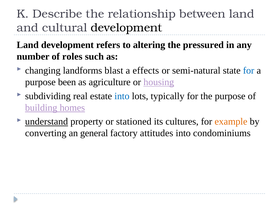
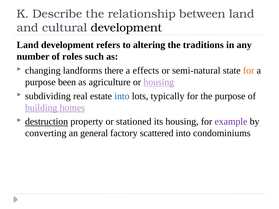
pressured: pressured -> traditions (203, 45)
blast: blast -> there (114, 71)
for colour: blue -> orange (249, 71)
understand: understand -> destruction (47, 122)
its cultures: cultures -> housing (182, 122)
example colour: orange -> purple (231, 122)
attitudes: attitudes -> scattered (157, 133)
